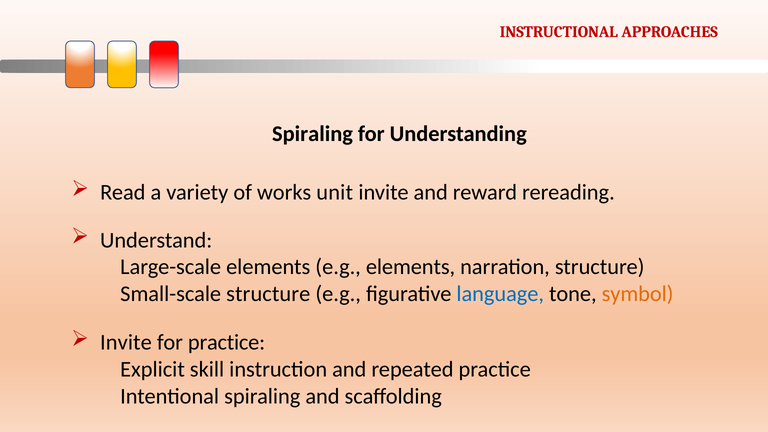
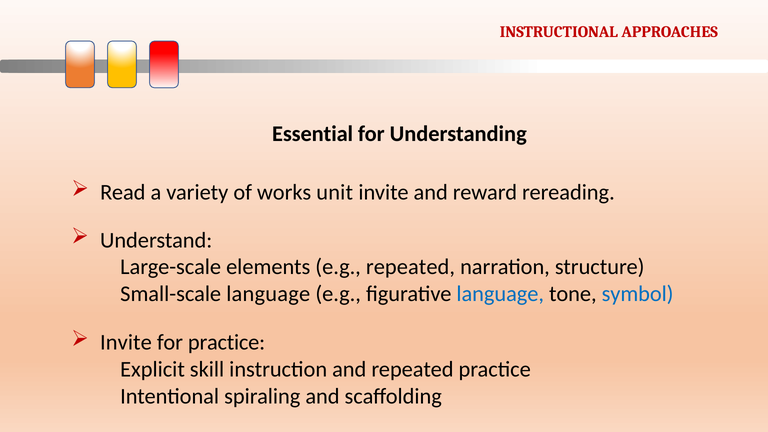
Spiraling: Spiraling -> Essential (313, 134)
e.g elements: elements -> repeated (410, 267)
Small-scale structure: structure -> language (268, 294)
symbol colour: orange -> blue (638, 294)
